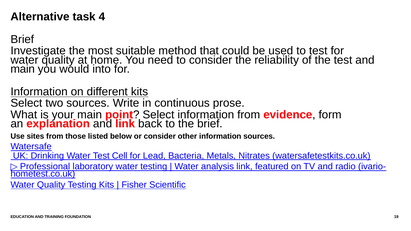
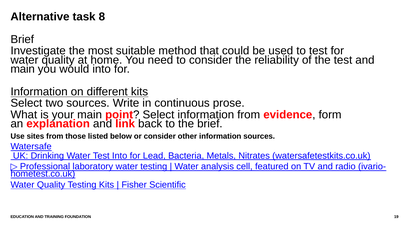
4: 4 -> 8 (102, 17)
Test Cell: Cell -> Into (120, 156)
analysis link: link -> cell (244, 167)
